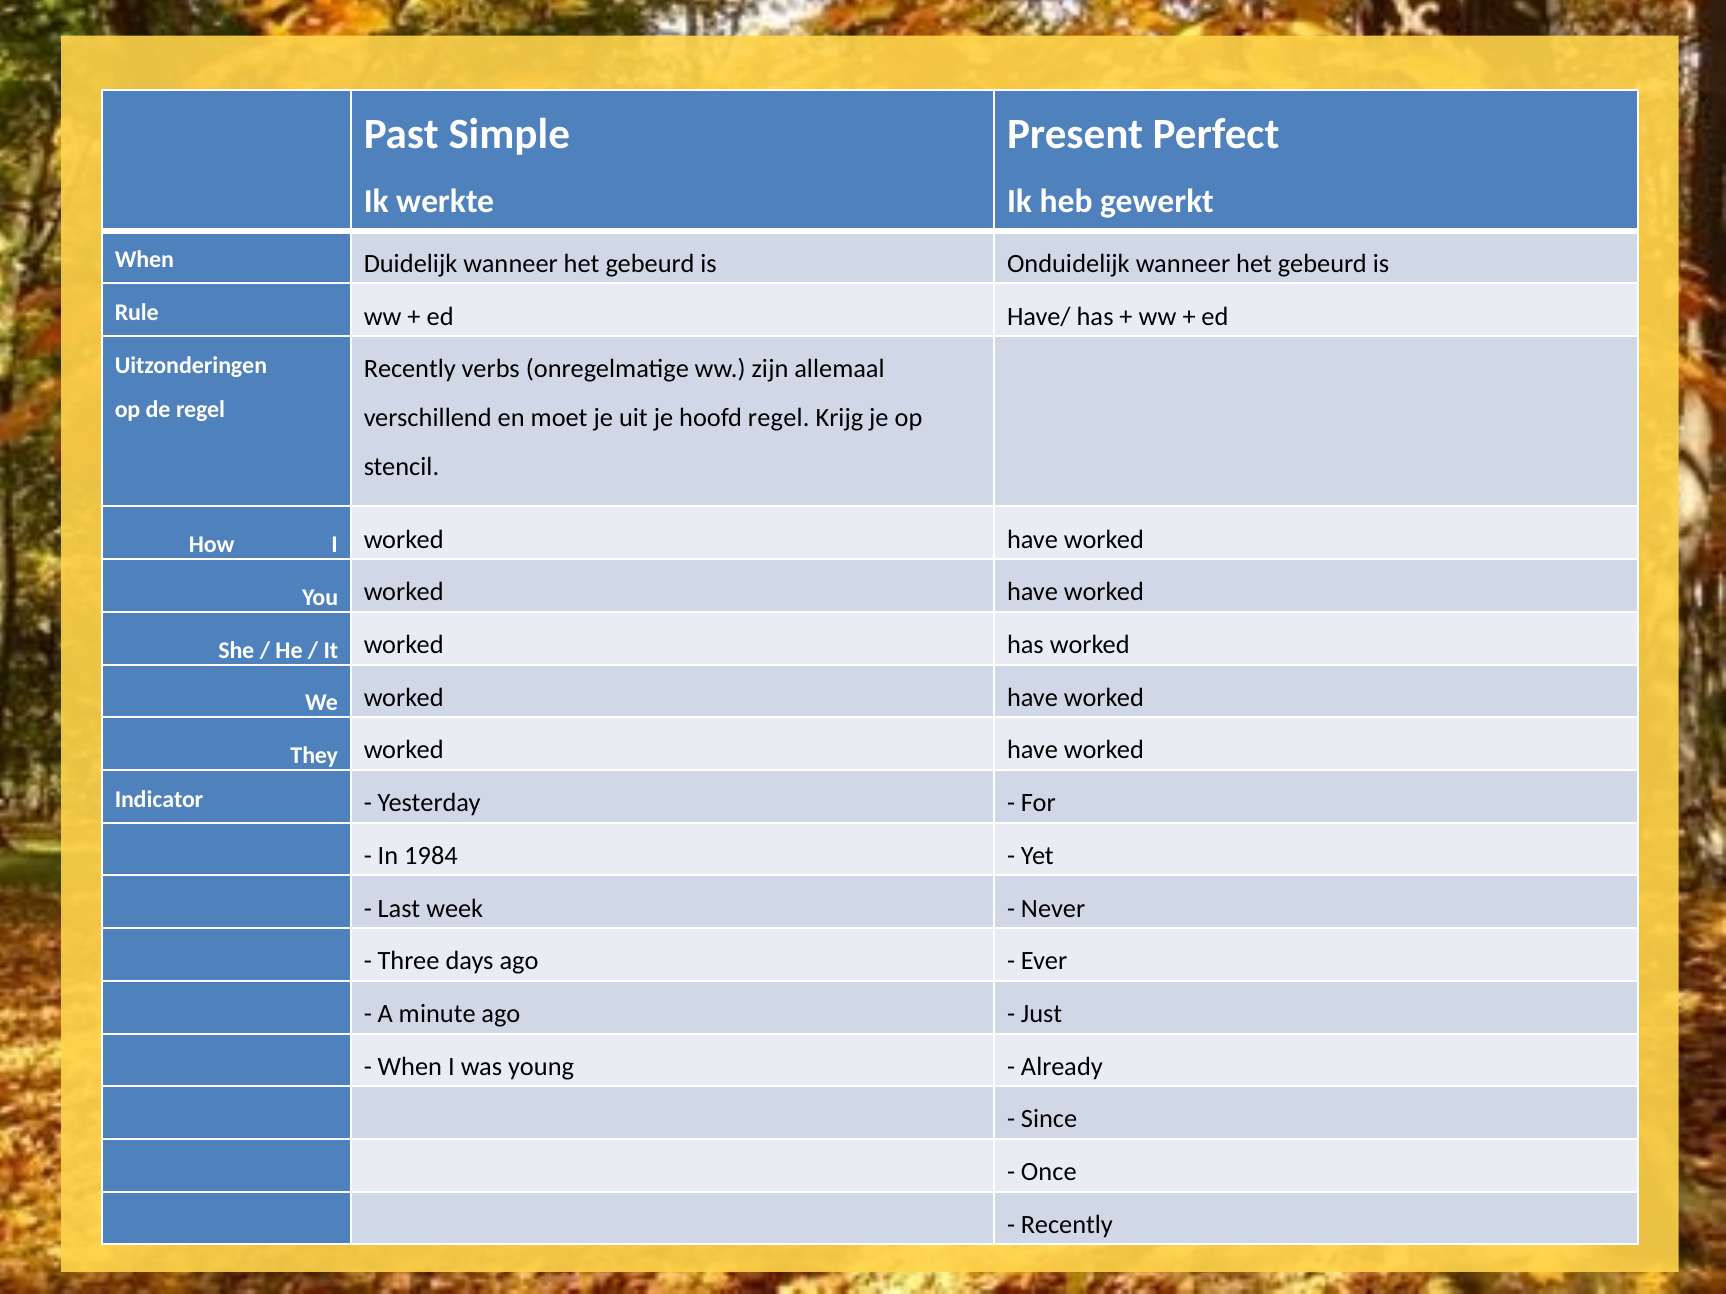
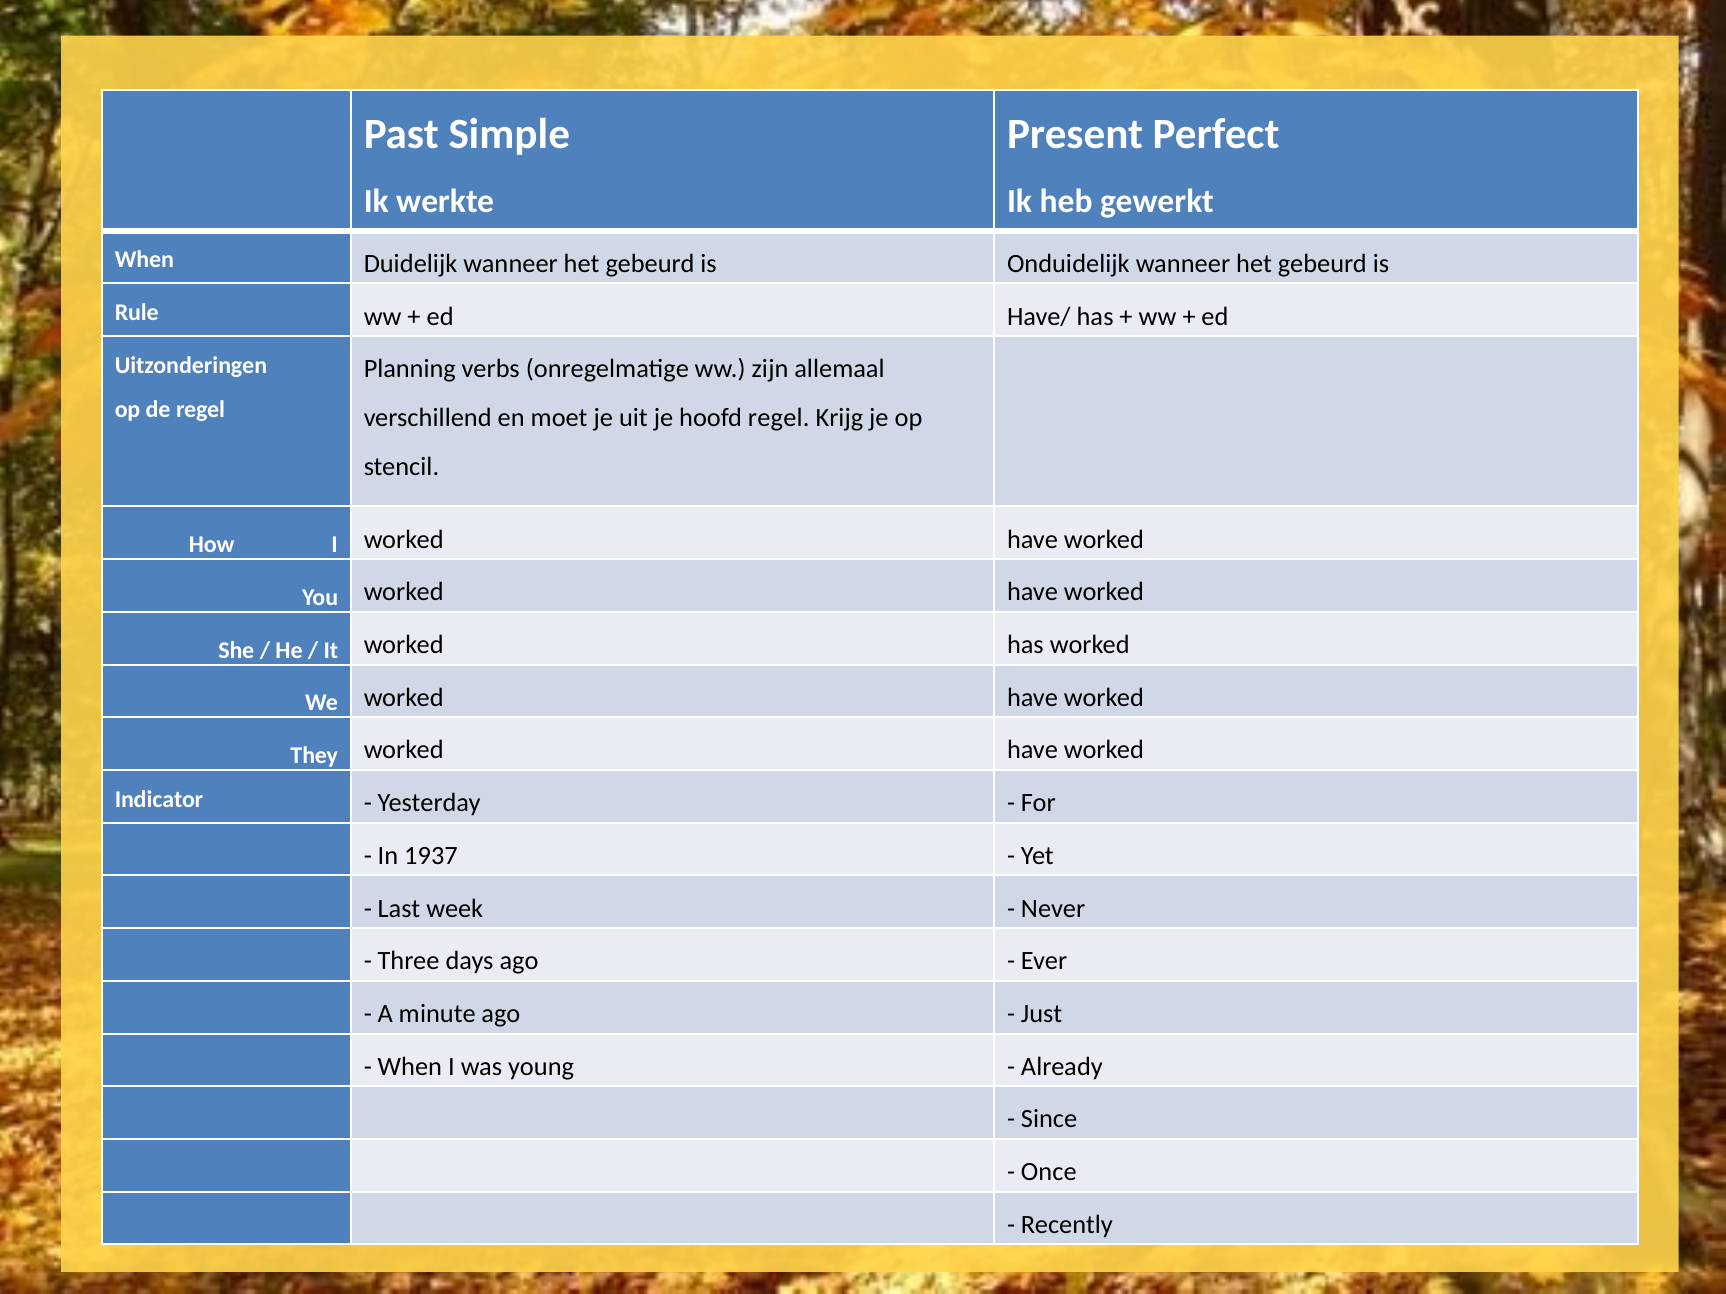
Recently: Recently -> Planning (410, 369)
1984: 1984 -> 1937 (431, 856)
